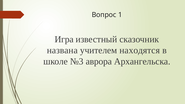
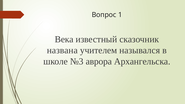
Игра: Игра -> Века (64, 39)
находятся: находятся -> назывался (140, 50)
